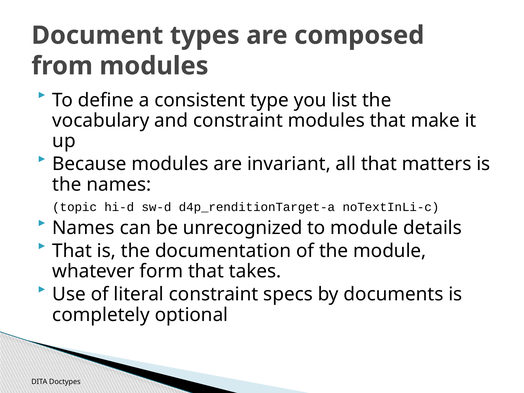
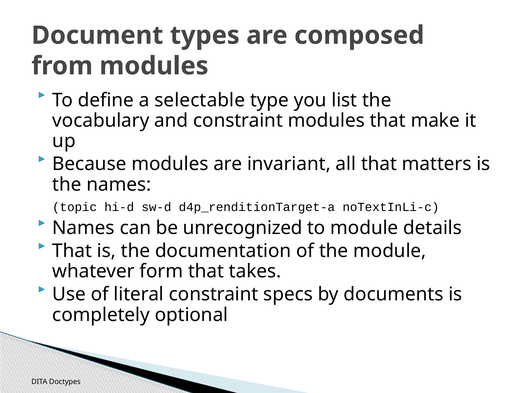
consistent: consistent -> selectable (200, 100)
